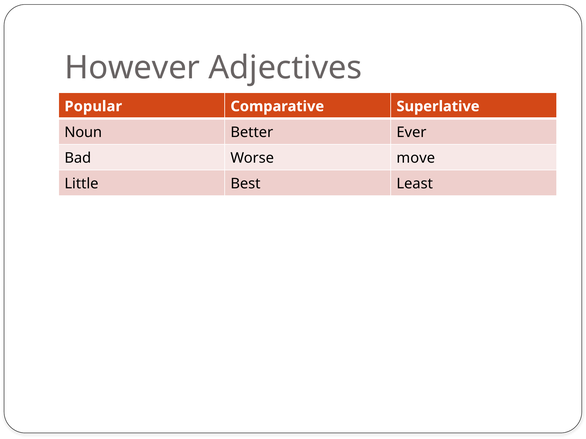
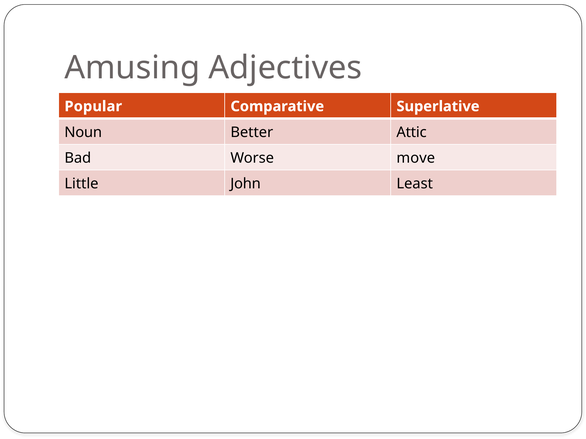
However: However -> Amusing (132, 68)
Ever: Ever -> Attic (412, 132)
Best: Best -> John (246, 184)
